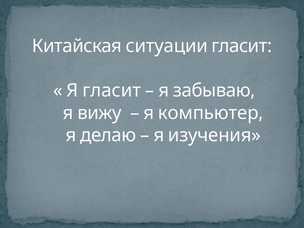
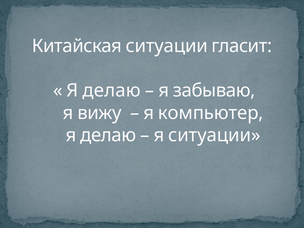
гласит: гласит -> делаю (112, 91)
я изучения: изучения -> ситуации (214, 135)
